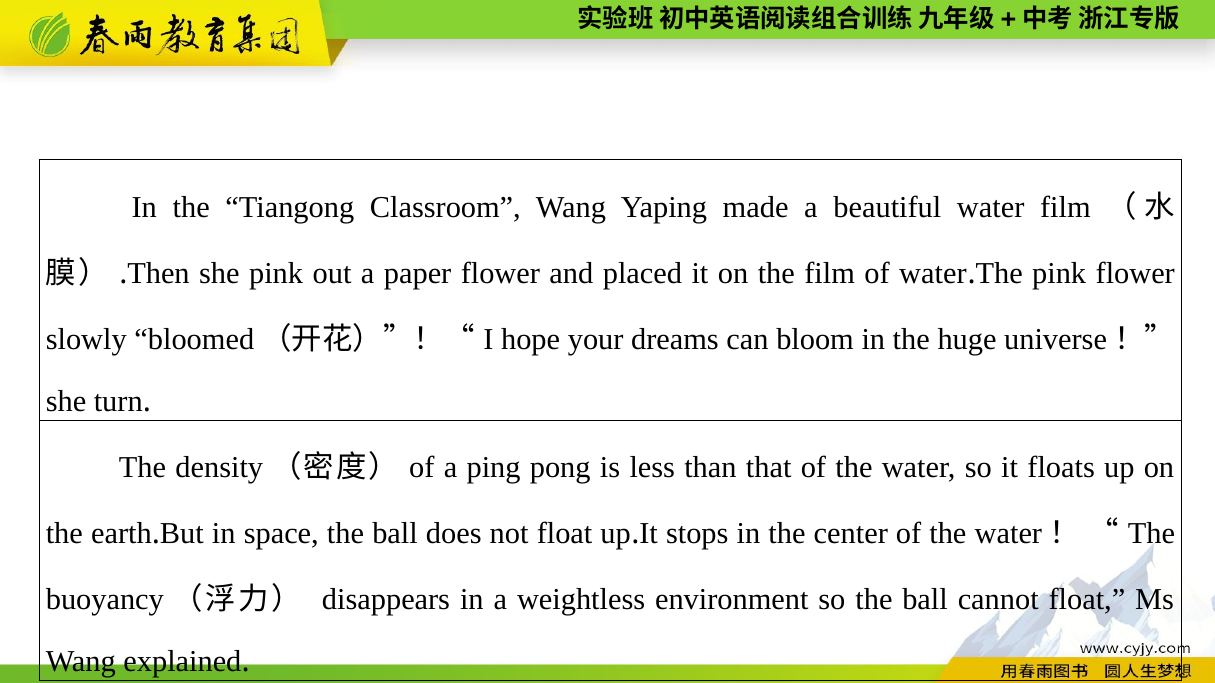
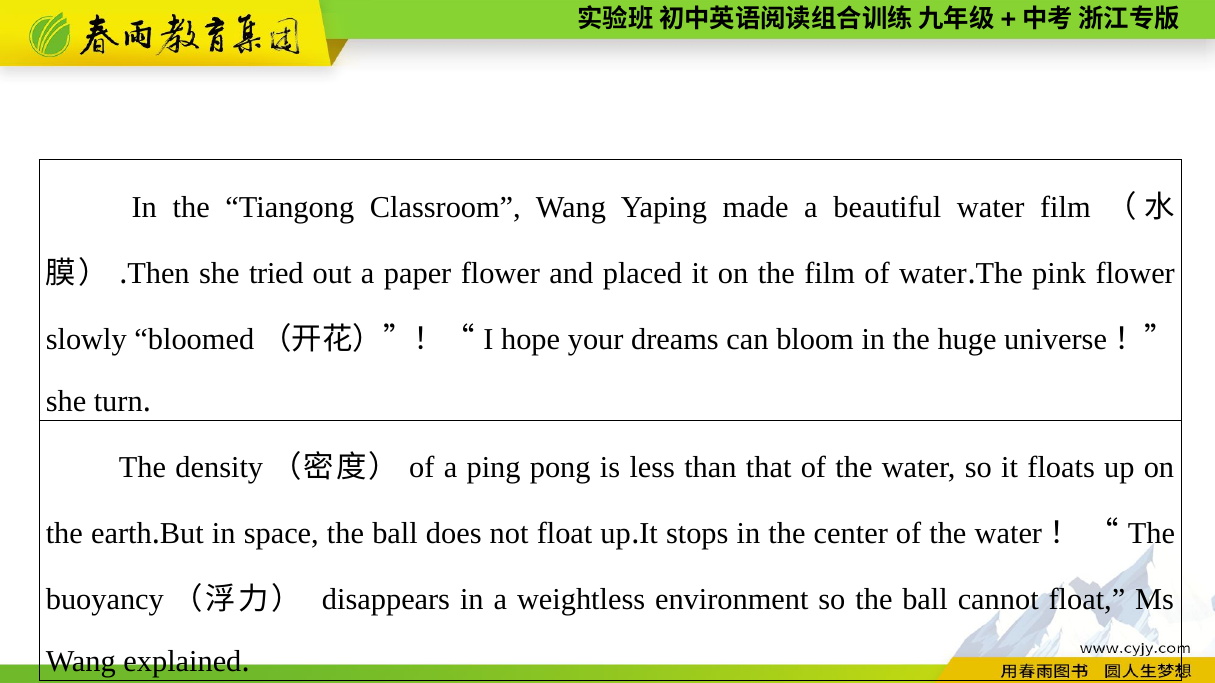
she pink: pink -> tried (276, 273)
